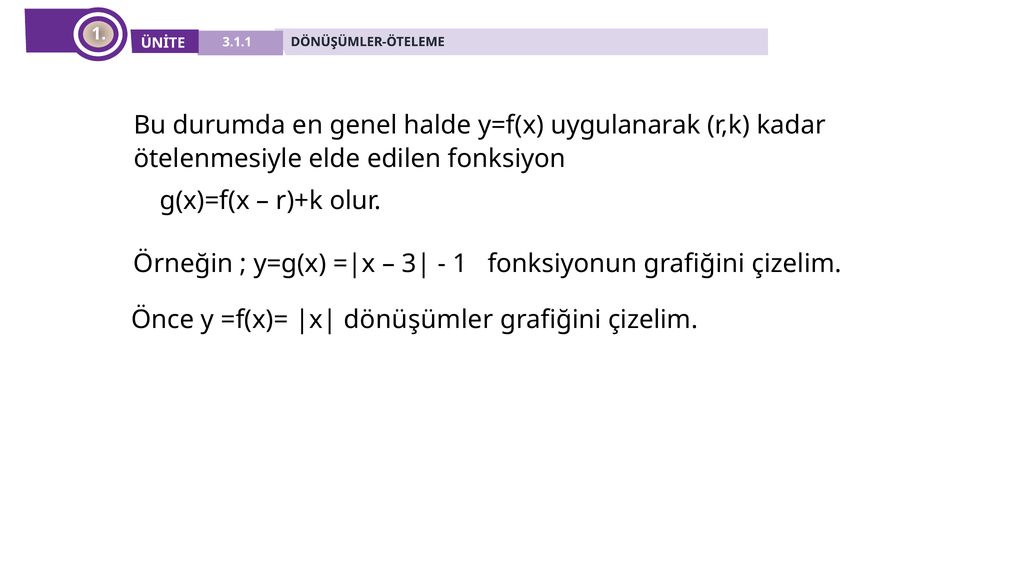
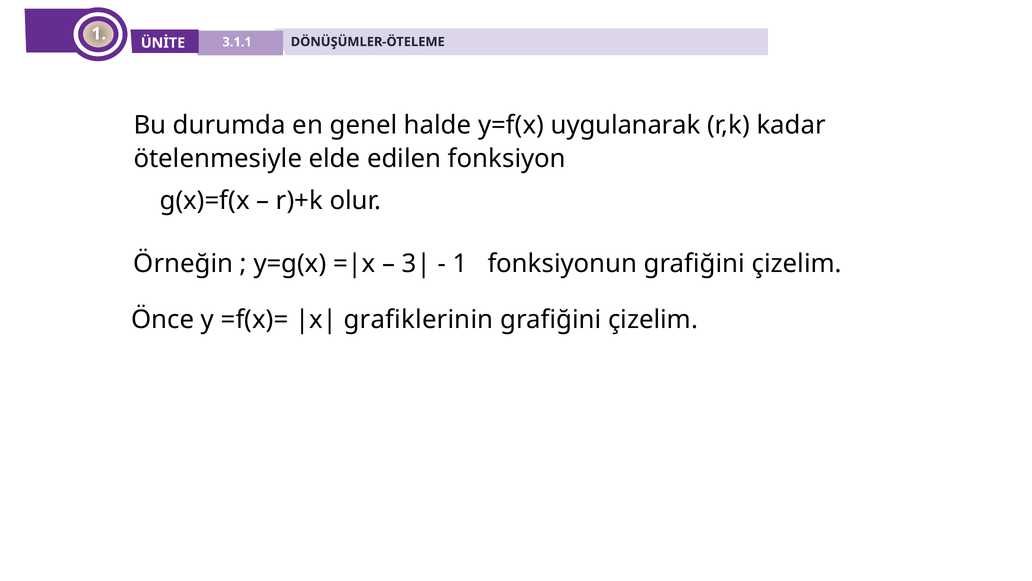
dönüşümler: dönüşümler -> grafiklerinin (419, 319)
